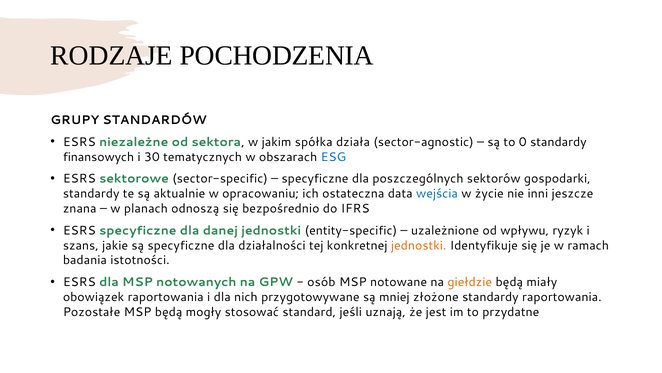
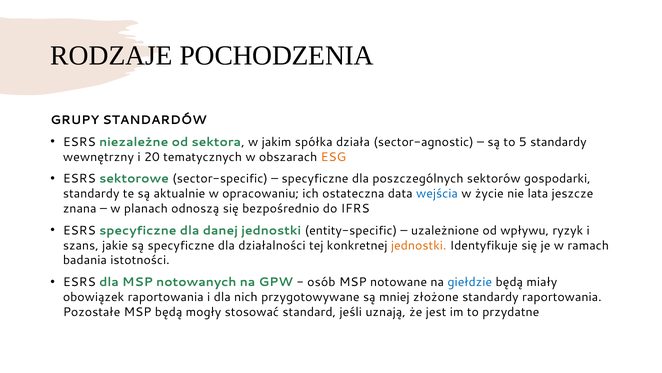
0: 0 -> 5 (523, 142)
finansowych: finansowych -> wewnętrzny (98, 157)
30: 30 -> 20 (152, 157)
ESG colour: blue -> orange (333, 157)
inni: inni -> lata (538, 193)
giełdzie colour: orange -> blue (470, 282)
